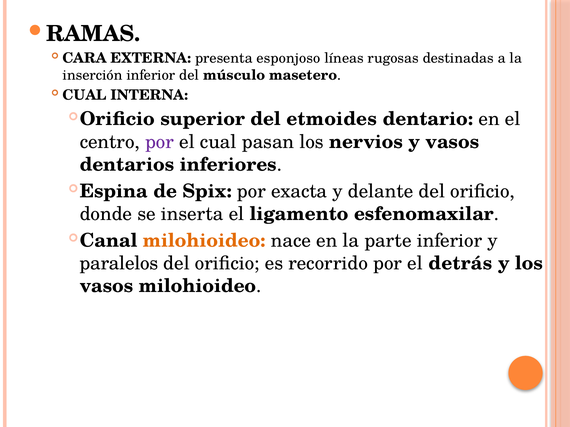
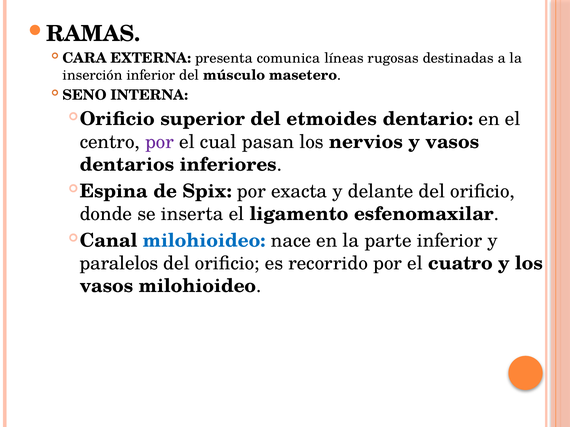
esponjoso: esponjoso -> comunica (288, 58)
CUAL: CUAL -> SENO (85, 95)
milohioideo colour: orange -> blue (204, 241)
detrás: detrás -> cuatro (460, 264)
